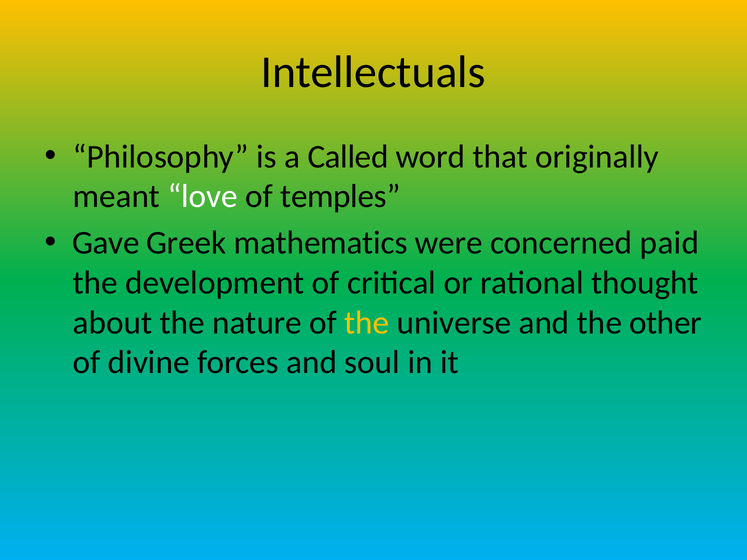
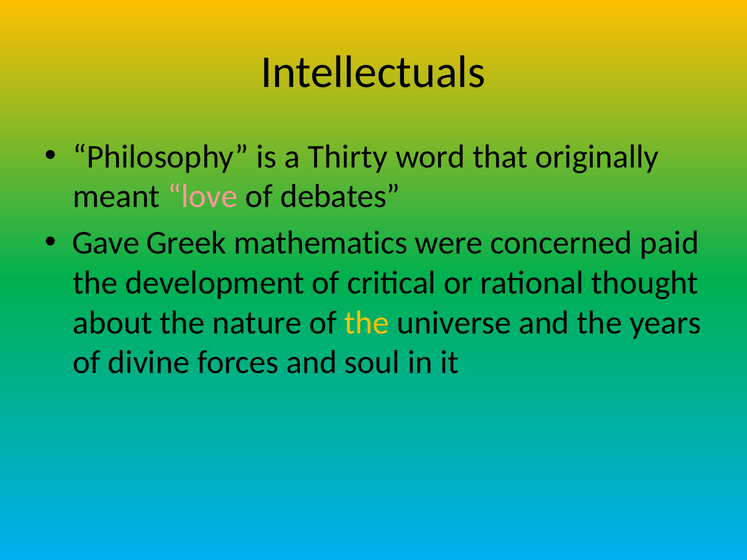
Called: Called -> Thirty (348, 157)
love colour: white -> pink (203, 197)
temples: temples -> debates (340, 197)
other: other -> years (665, 323)
